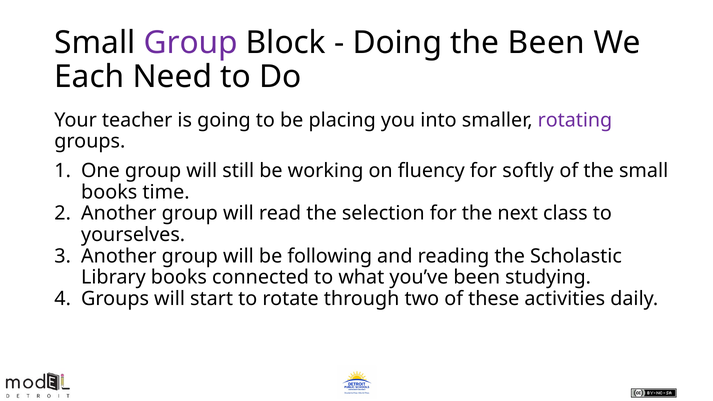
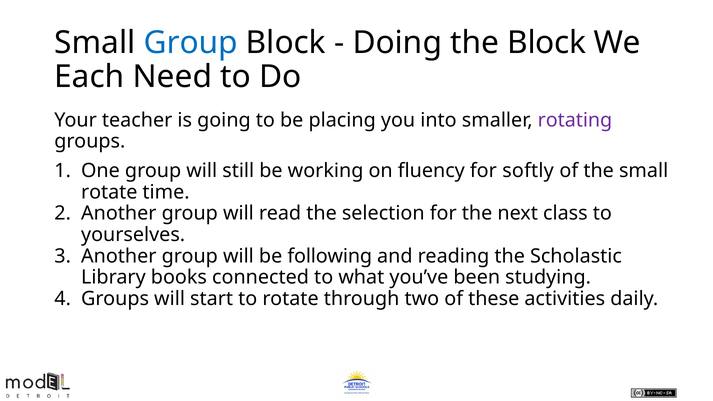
Group colour: purple -> blue (191, 43)
the Been: Been -> Block (547, 43)
books: books -> rotate (109, 192)
